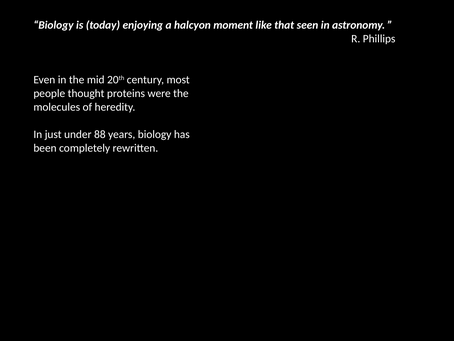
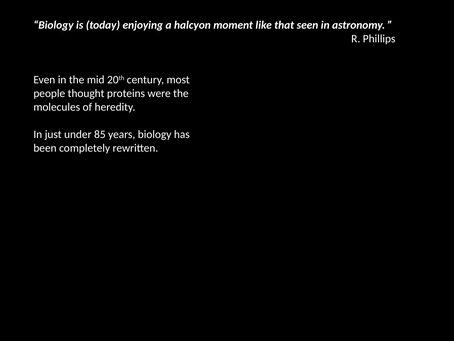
88: 88 -> 85 (100, 134)
